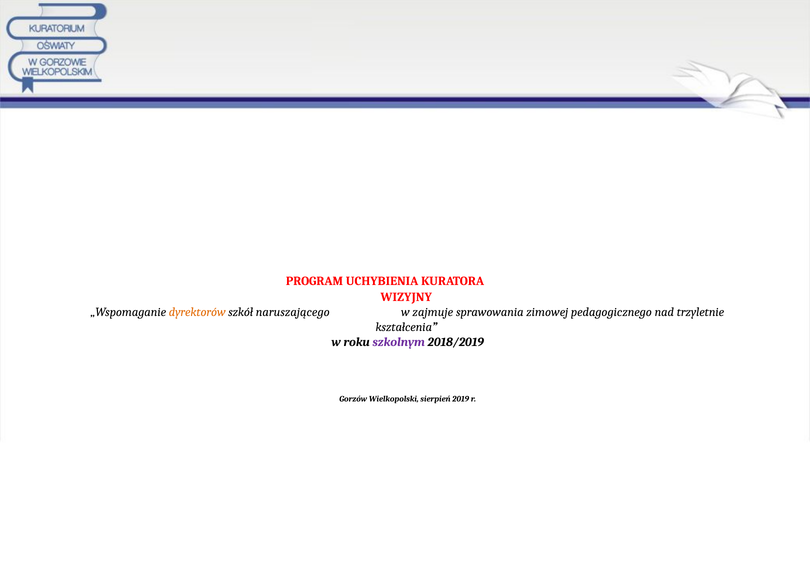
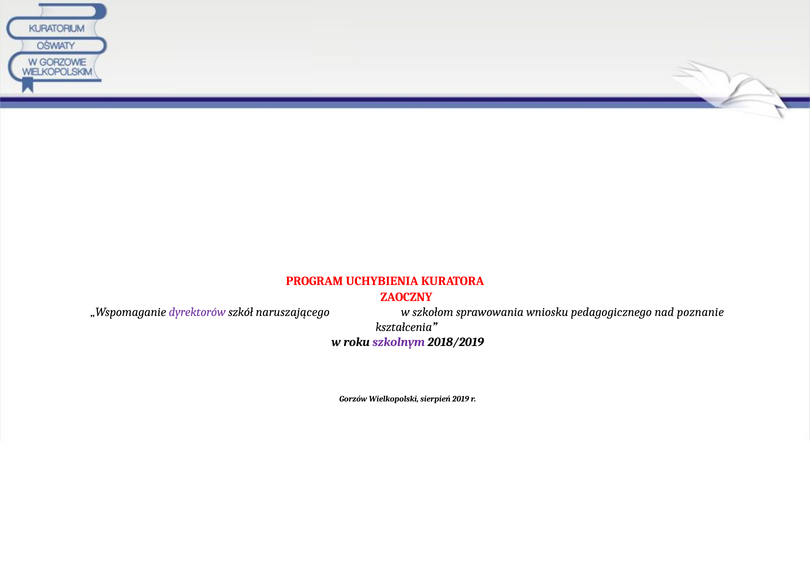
WIZYJNY: WIZYJNY -> ZAOCZNY (406, 297)
dyrektorów colour: orange -> purple (197, 312)
zajmuje: zajmuje -> szkołom (433, 312)
zimowej: zimowej -> wniosku (547, 312)
trzyletnie: trzyletnie -> poznanie (700, 312)
